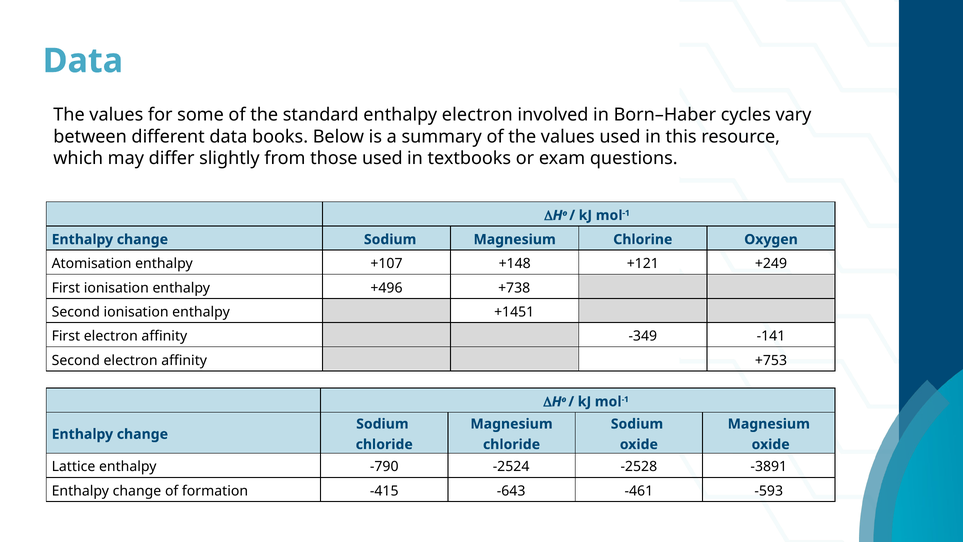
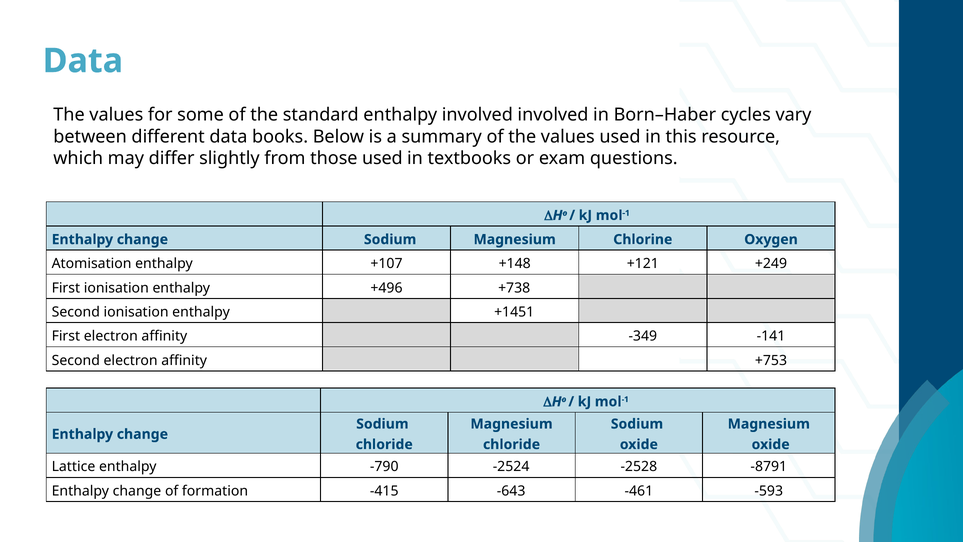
enthalpy electron: electron -> involved (477, 115)
-3891: -3891 -> -8791 (769, 467)
